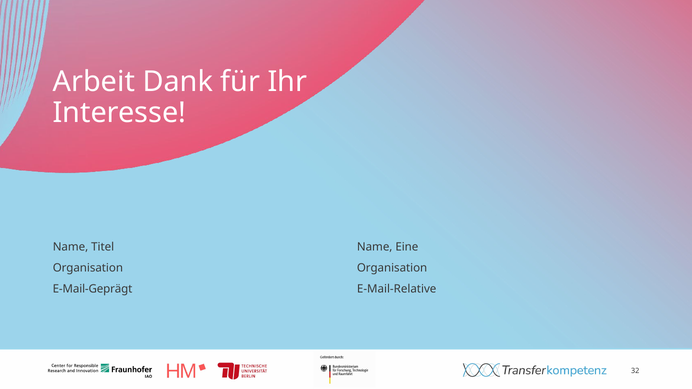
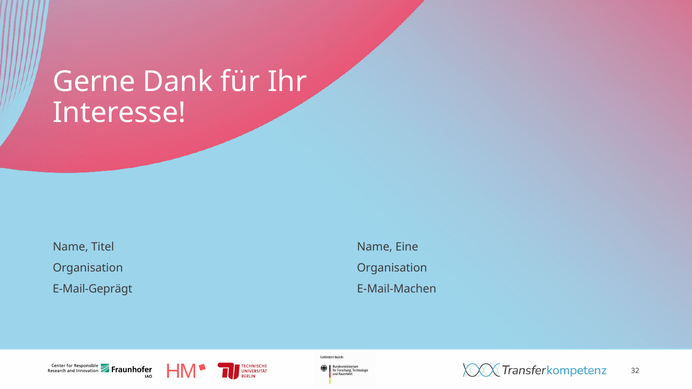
Arbeit: Arbeit -> Gerne (94, 82)
E-Mail-Relative: E-Mail-Relative -> E-Mail-Machen (397, 289)
